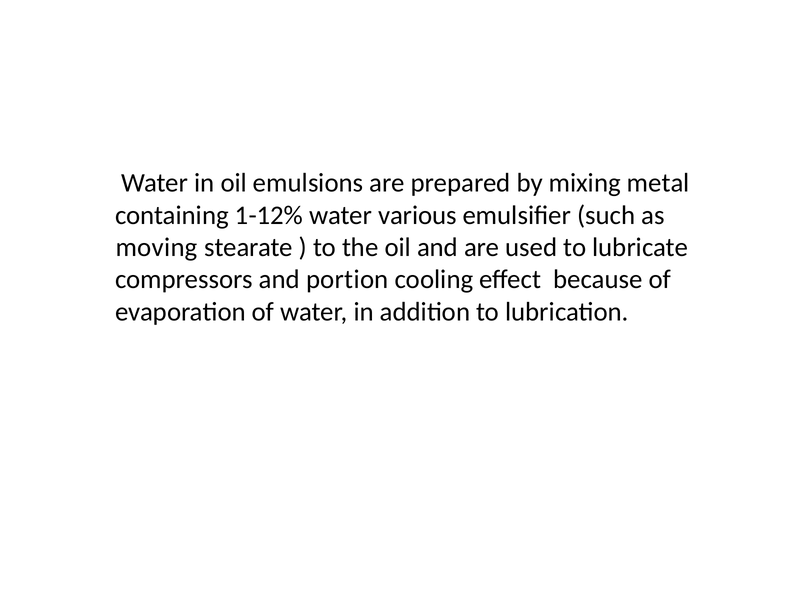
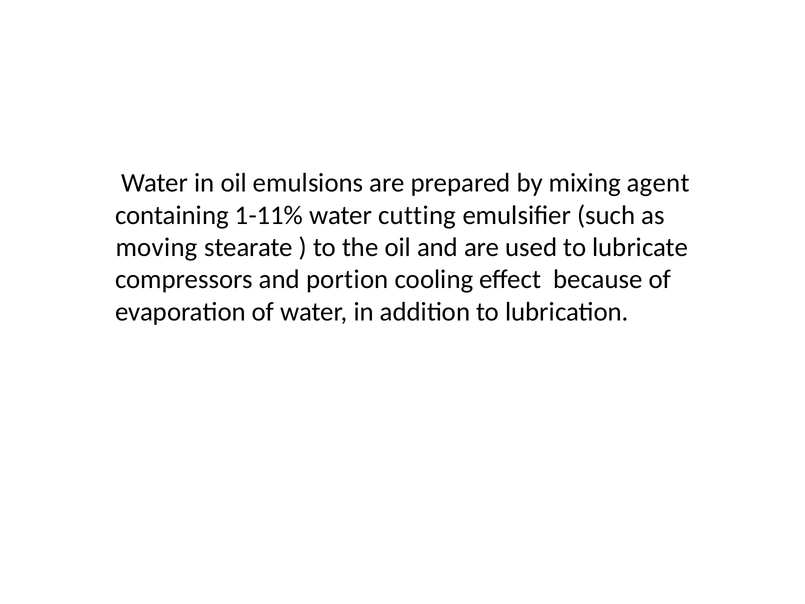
metal: metal -> agent (658, 183)
1-12%: 1-12% -> 1-11% (269, 215)
various: various -> cutting (417, 215)
